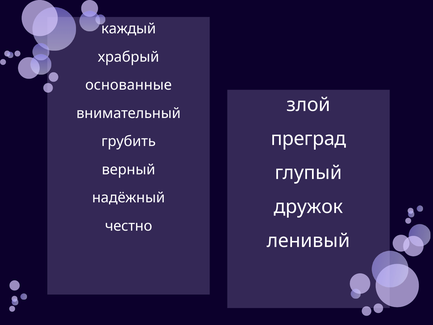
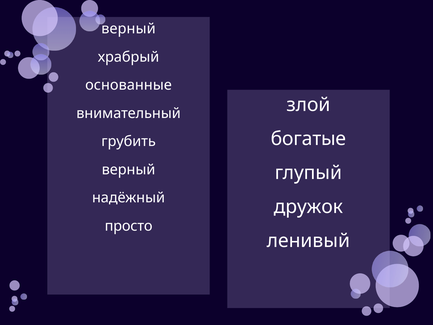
каждый: каждый -> верный (128, 29)
преград: преград -> богатые (309, 139)
честно: честно -> просто (129, 226)
